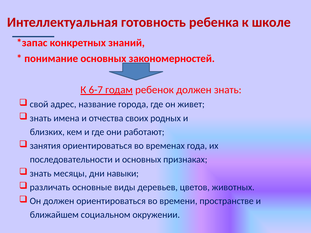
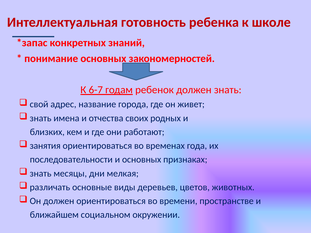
навыки: навыки -> мелкая (123, 174)
